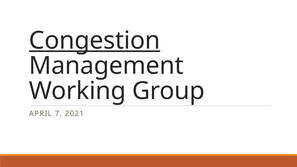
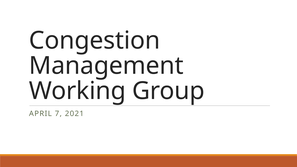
Congestion underline: present -> none (95, 41)
